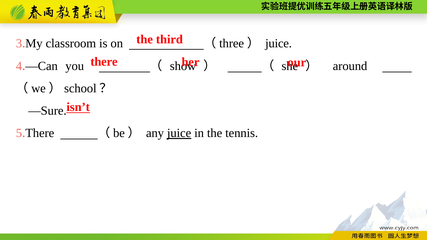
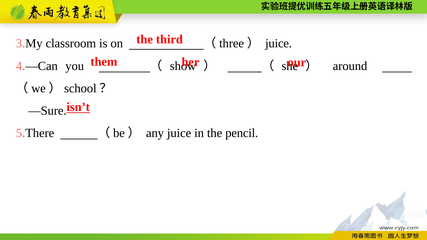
there: there -> them (104, 62)
juice underline: present -> none (179, 133)
tennis: tennis -> pencil (242, 133)
